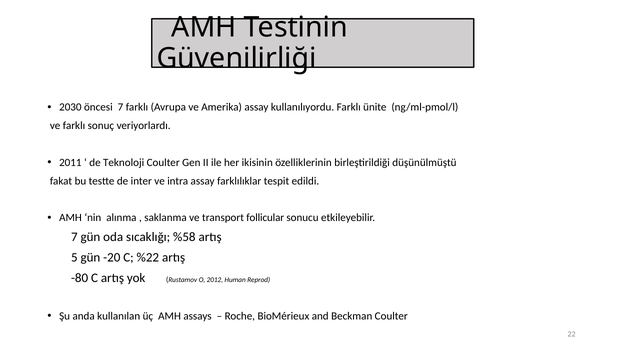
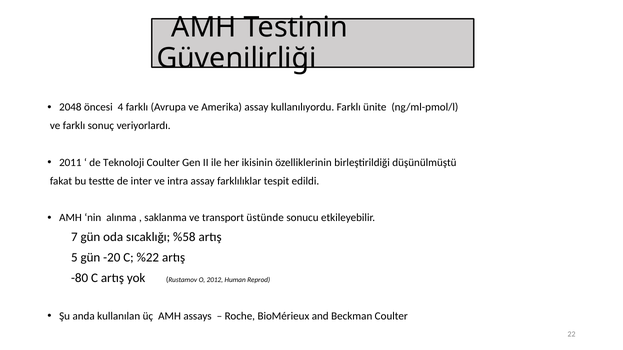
2030: 2030 -> 2048 (70, 107)
öncesi 7: 7 -> 4 (120, 107)
follicular: follicular -> üstünde (265, 218)
